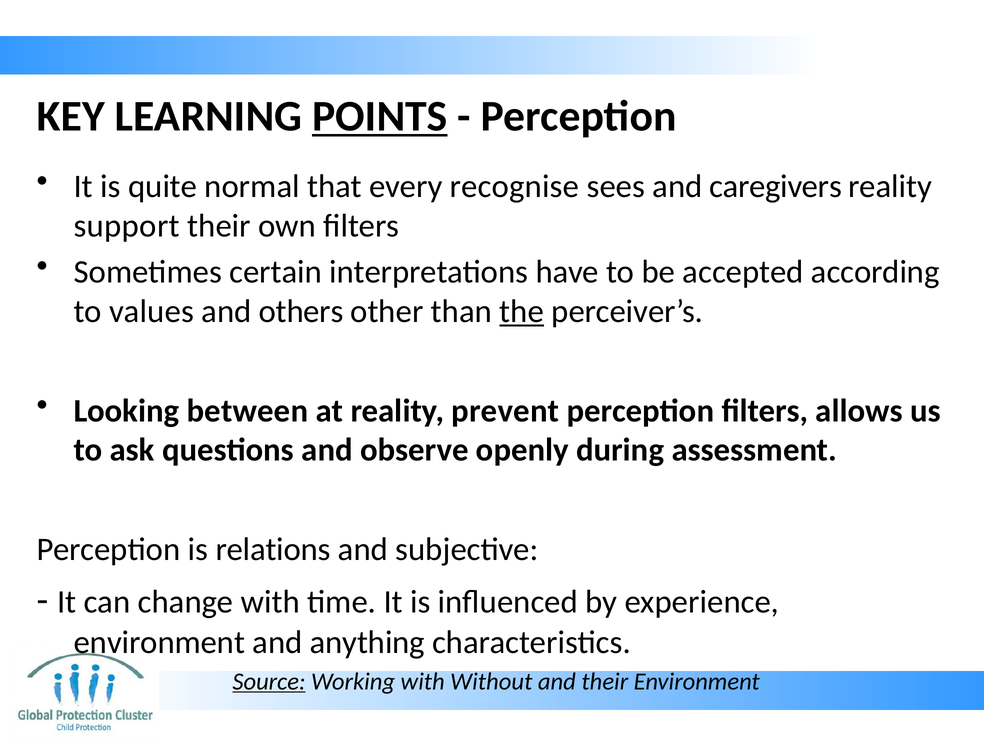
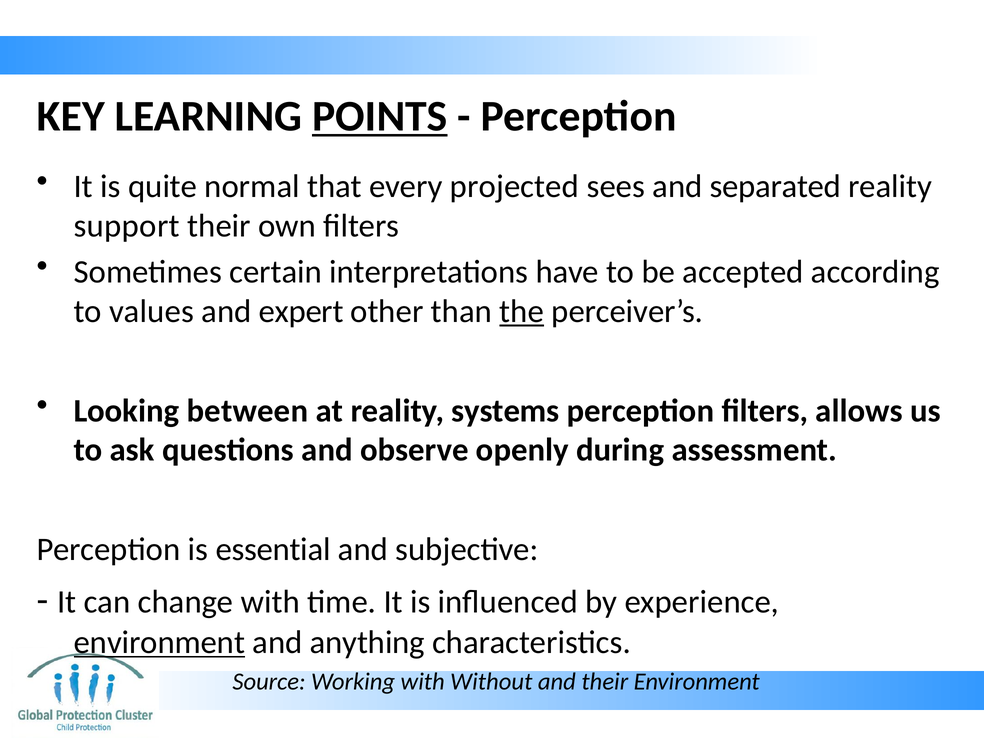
recognise: recognise -> projected (514, 187)
caregivers: caregivers -> separated (776, 187)
others: others -> expert (301, 311)
prevent: prevent -> systems (505, 411)
relations: relations -> essential (273, 550)
environment underline: none -> present (159, 643)
Source underline: present -> none (269, 681)
